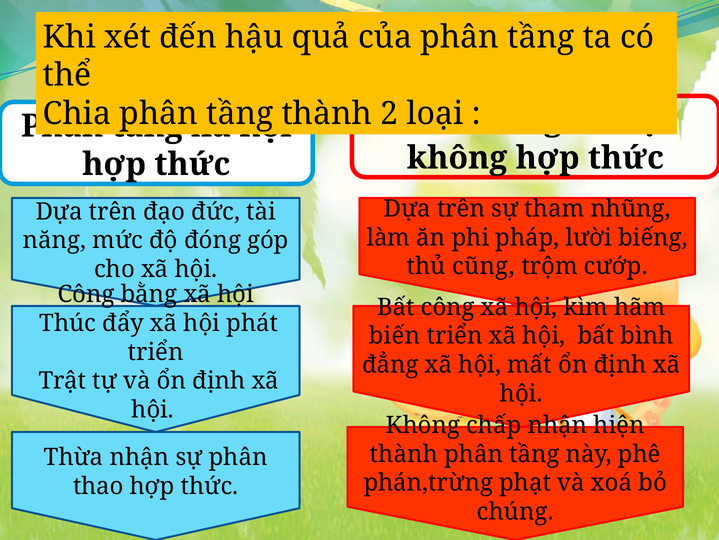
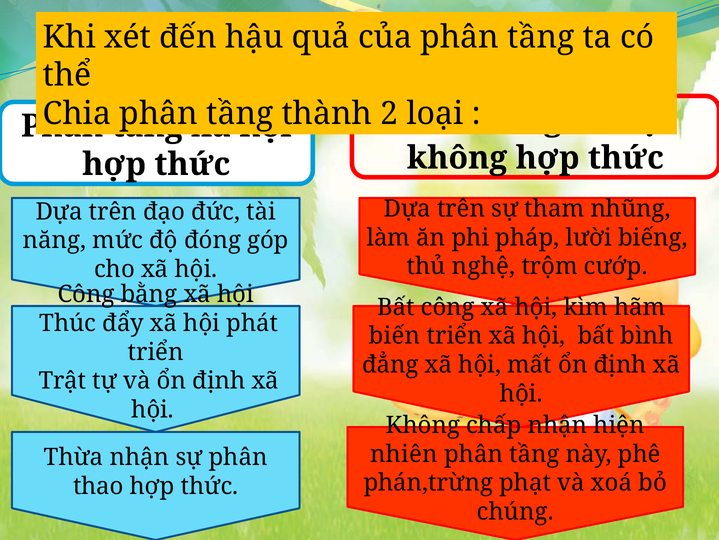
cũng: cũng -> nghệ (483, 266)
thành: thành -> nhiên (404, 454)
